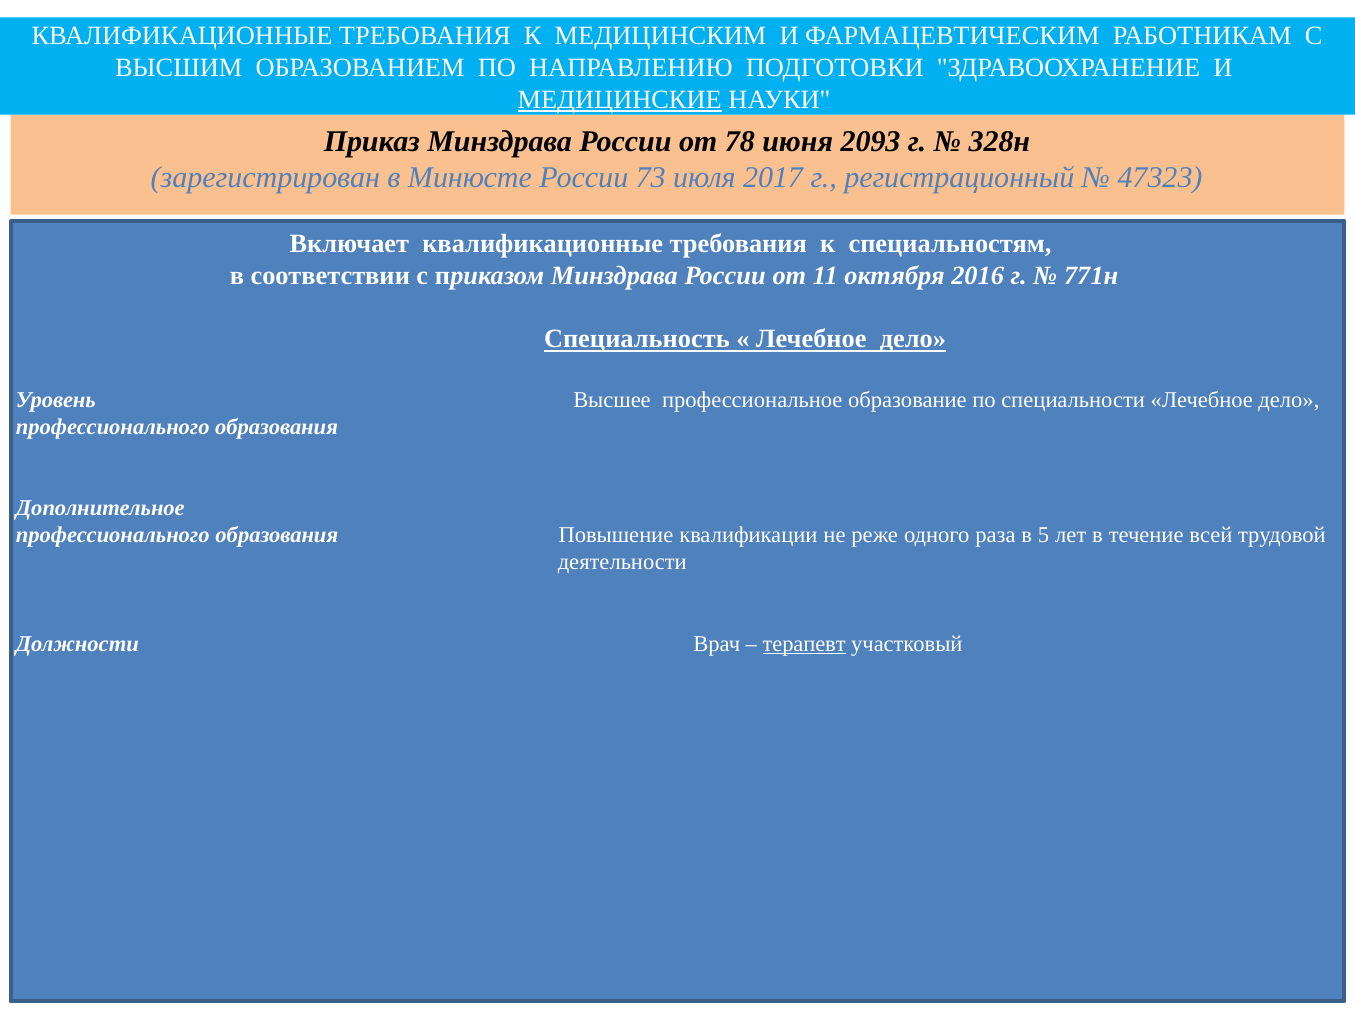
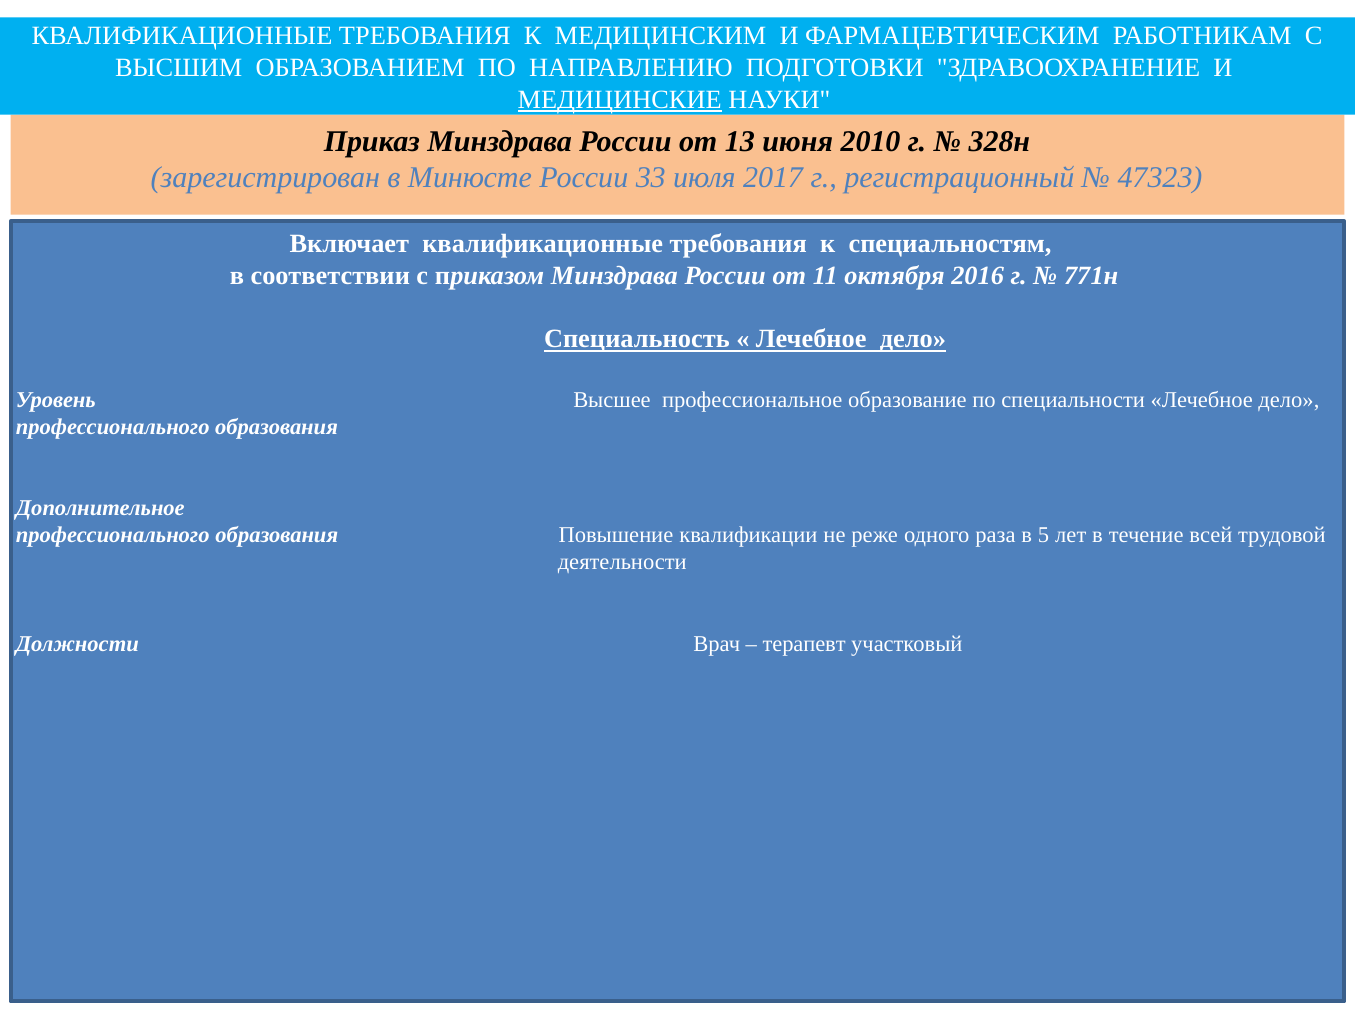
78: 78 -> 13 (740, 142)
2093: 2093 -> 2010 (871, 142)
73: 73 -> 33 (651, 178)
терапевт underline: present -> none (804, 644)
